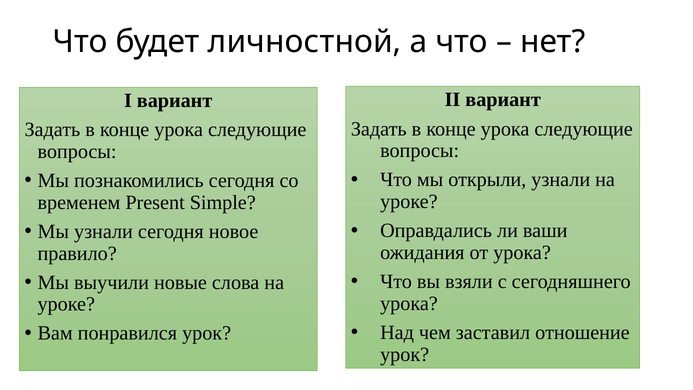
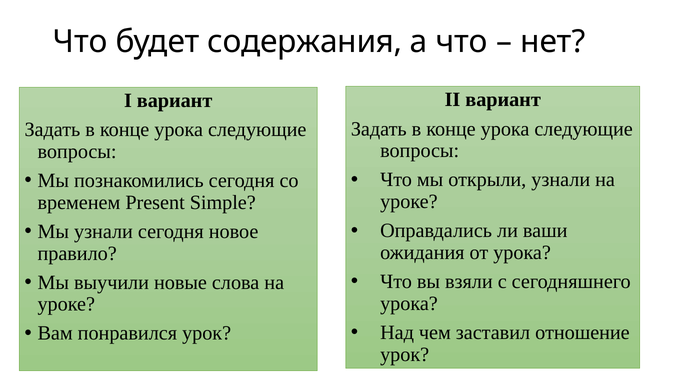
личностной: личностной -> содержания (305, 42)
